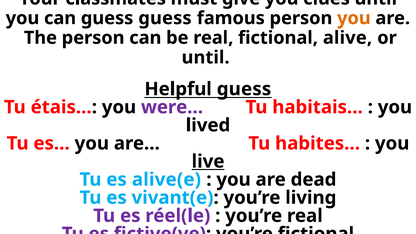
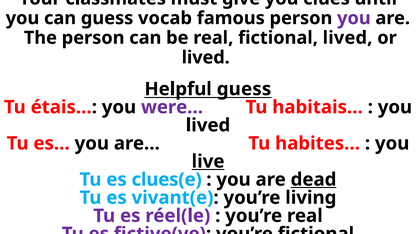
guess guess: guess -> vocab (165, 18)
you colour: orange -> purple (354, 18)
fictional alive: alive -> lived (348, 38)
until: until -> lived (206, 57)
alive(e: alive(e -> clues(e (167, 180)
dead underline: none -> present (314, 180)
